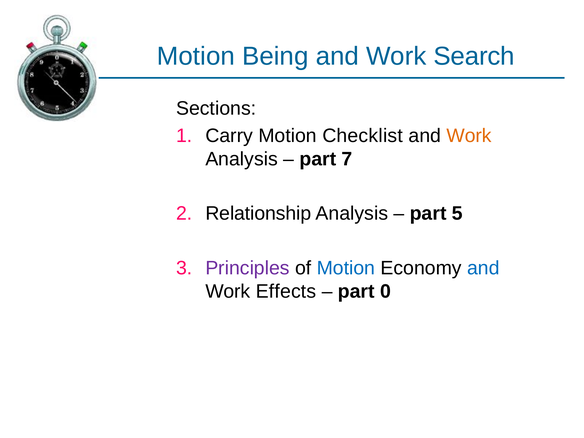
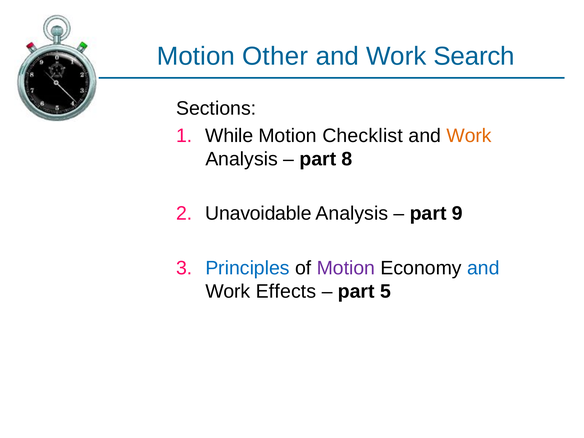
Being: Being -> Other (275, 56)
Carry: Carry -> While (229, 136)
7: 7 -> 8 (347, 159)
Relationship: Relationship -> Unavoidable (258, 214)
5: 5 -> 9 (457, 214)
Principles colour: purple -> blue (248, 268)
Motion colour: blue -> purple (346, 268)
0: 0 -> 5 (385, 291)
